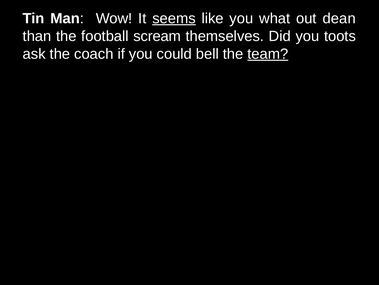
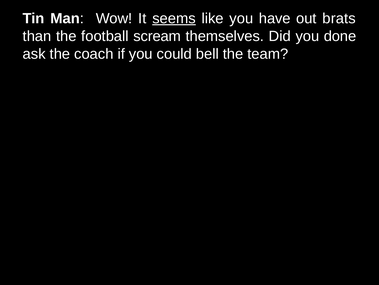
what: what -> have (275, 18)
dean: dean -> brats (339, 18)
toots: toots -> done (340, 36)
team underline: present -> none (268, 54)
